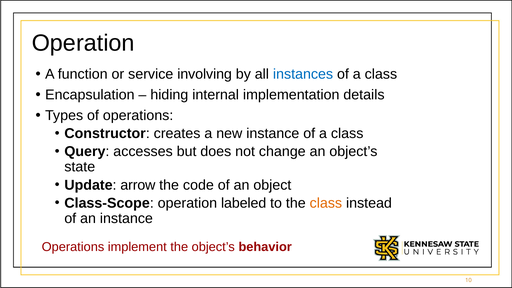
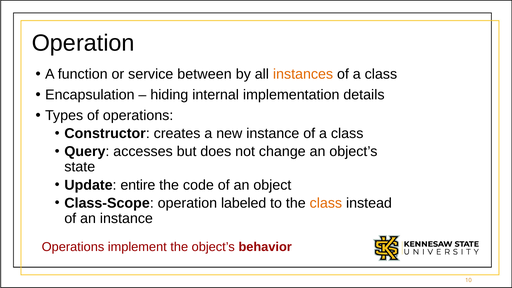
involving: involving -> between (204, 74)
instances colour: blue -> orange (303, 74)
arrow: arrow -> entire (138, 185)
